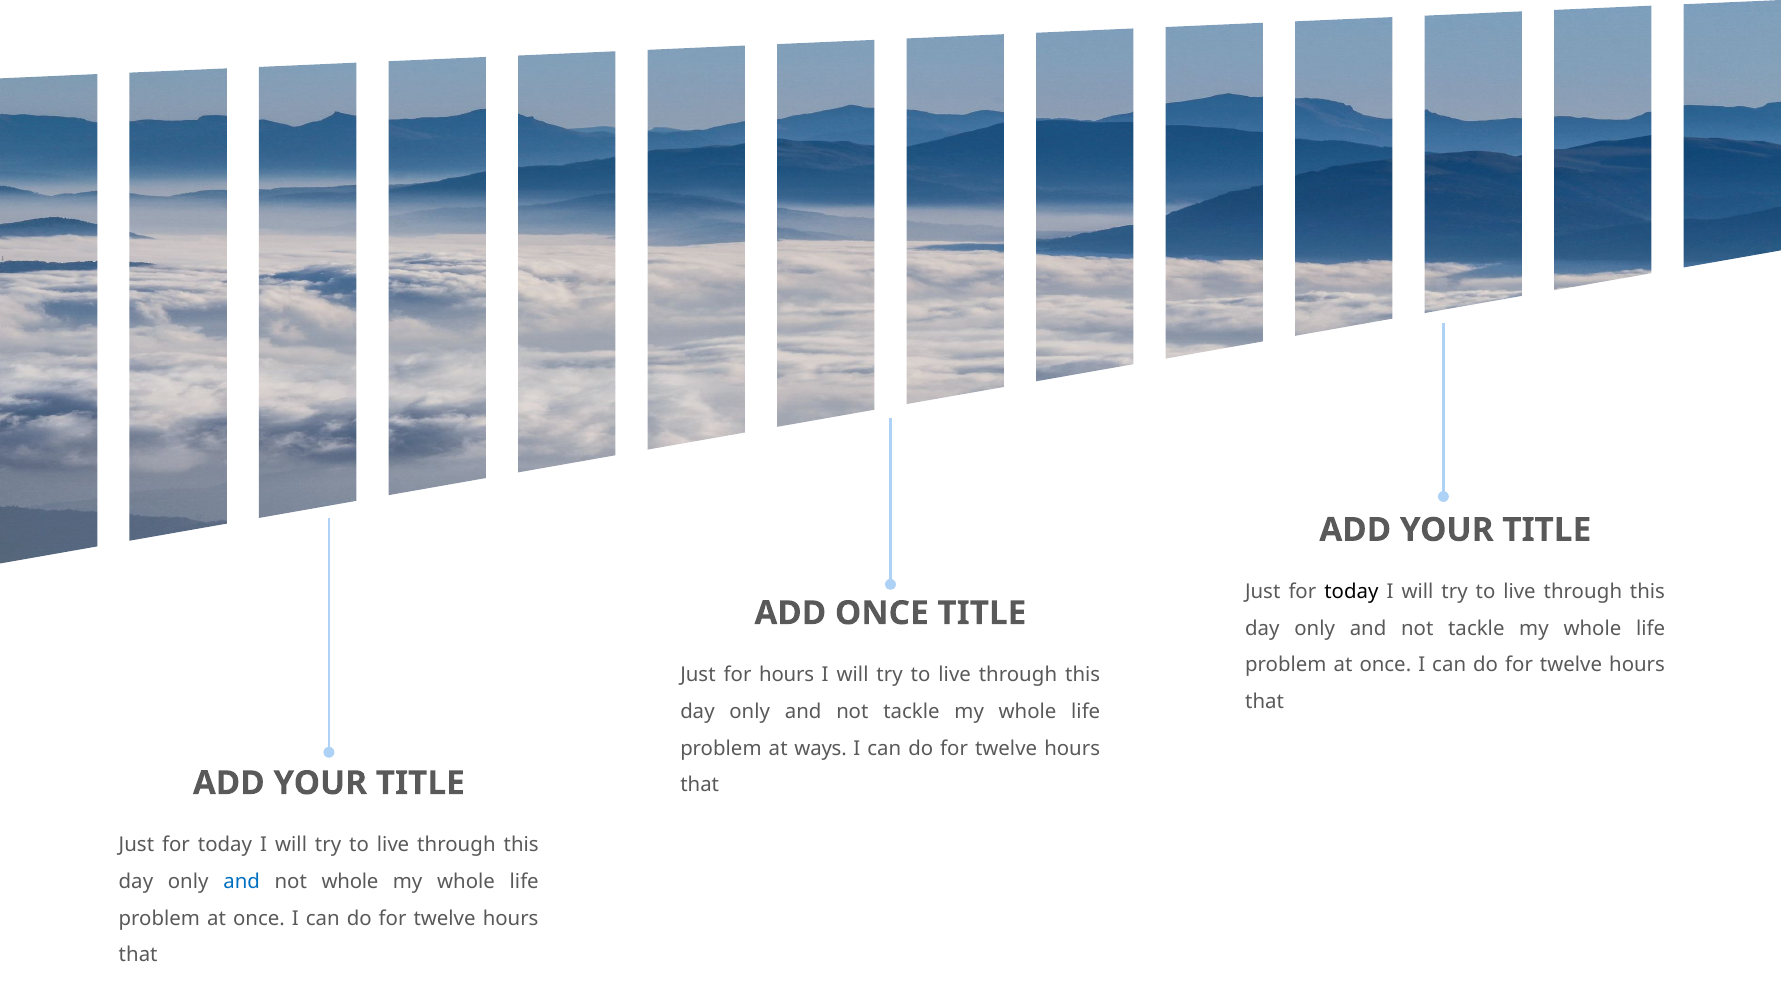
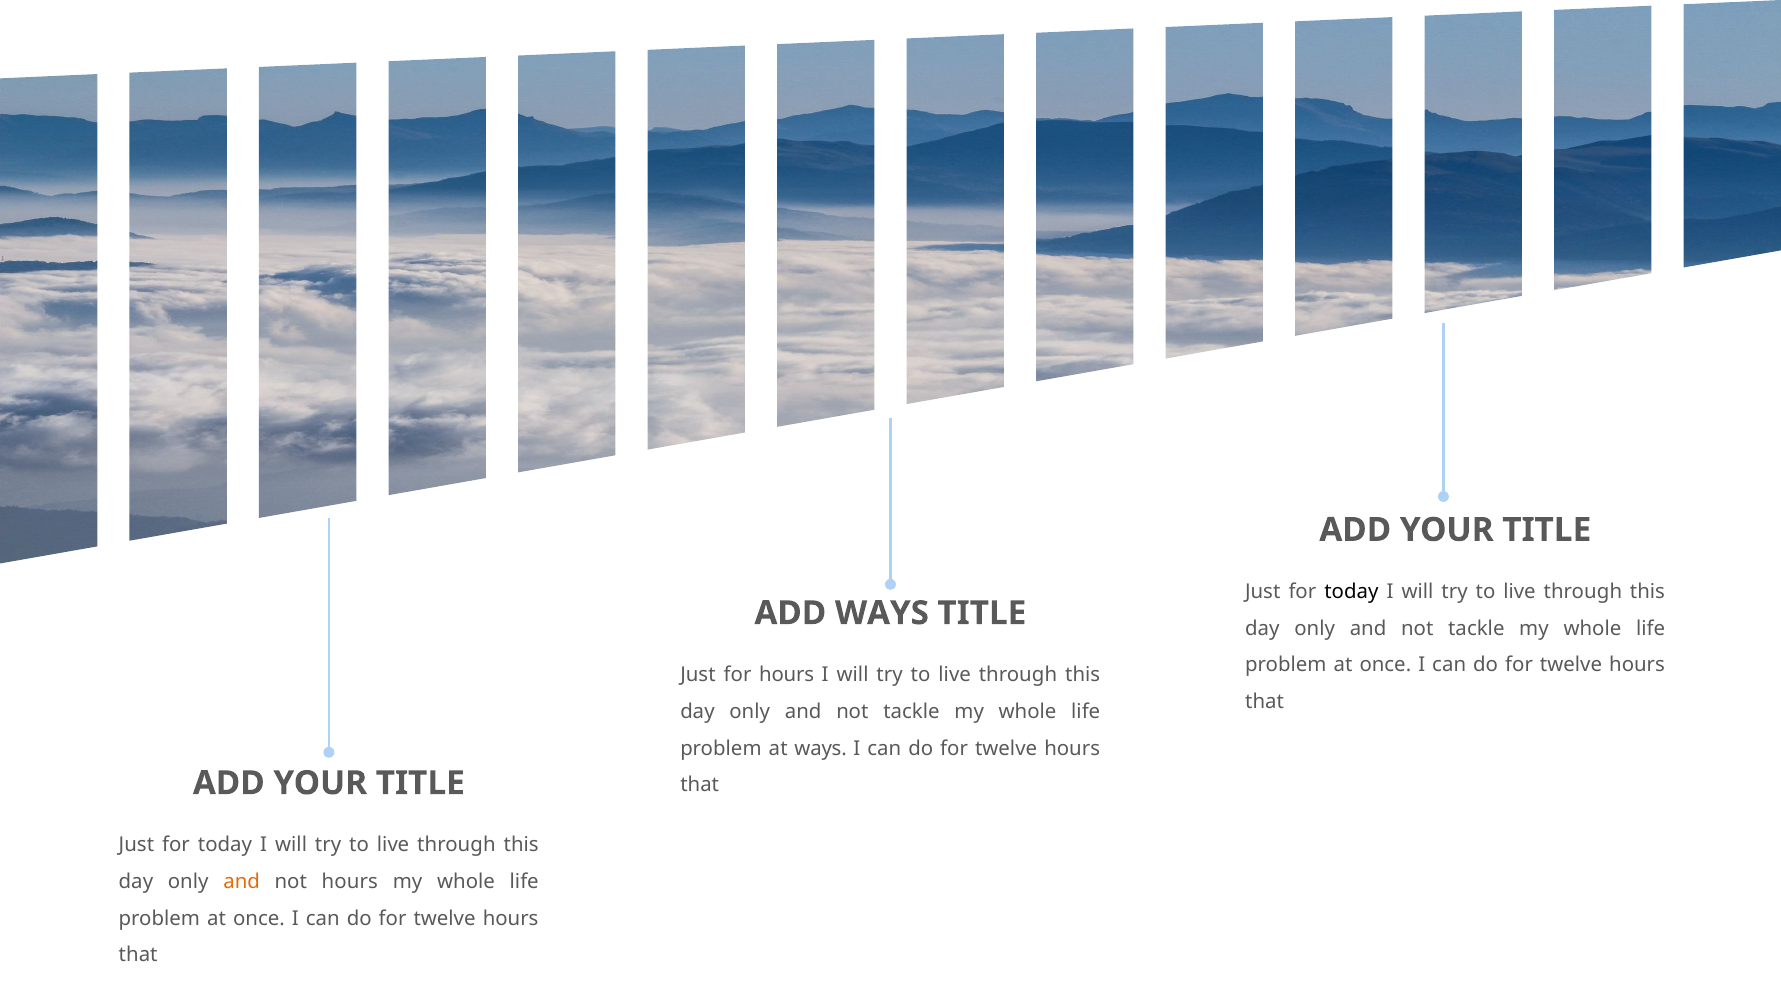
ADD ONCE: ONCE -> WAYS (882, 613)
and colour: blue -> orange (242, 881)
not whole: whole -> hours (350, 881)
